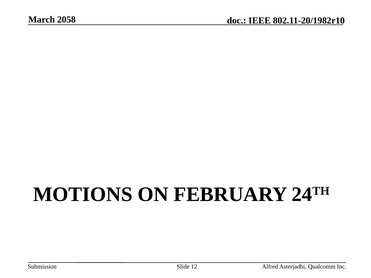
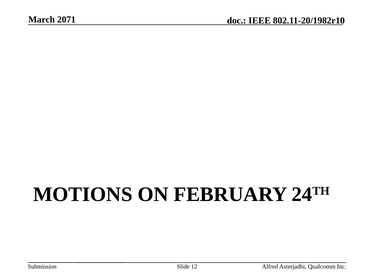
2058: 2058 -> 2071 (66, 20)
